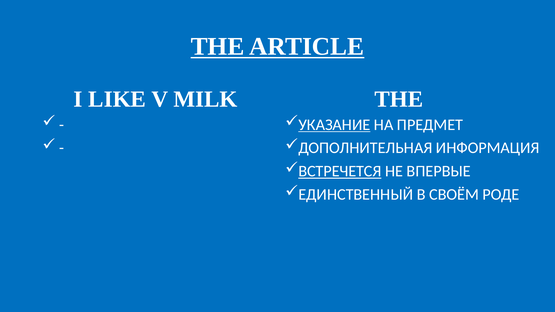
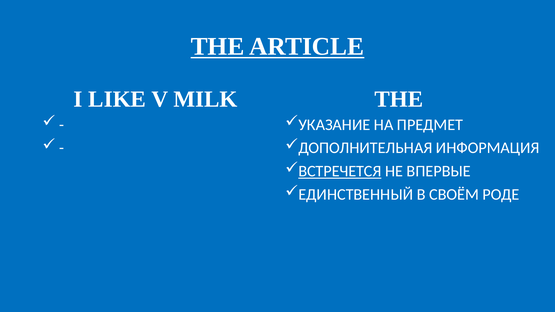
УКАЗАНИЕ underline: present -> none (334, 125)
